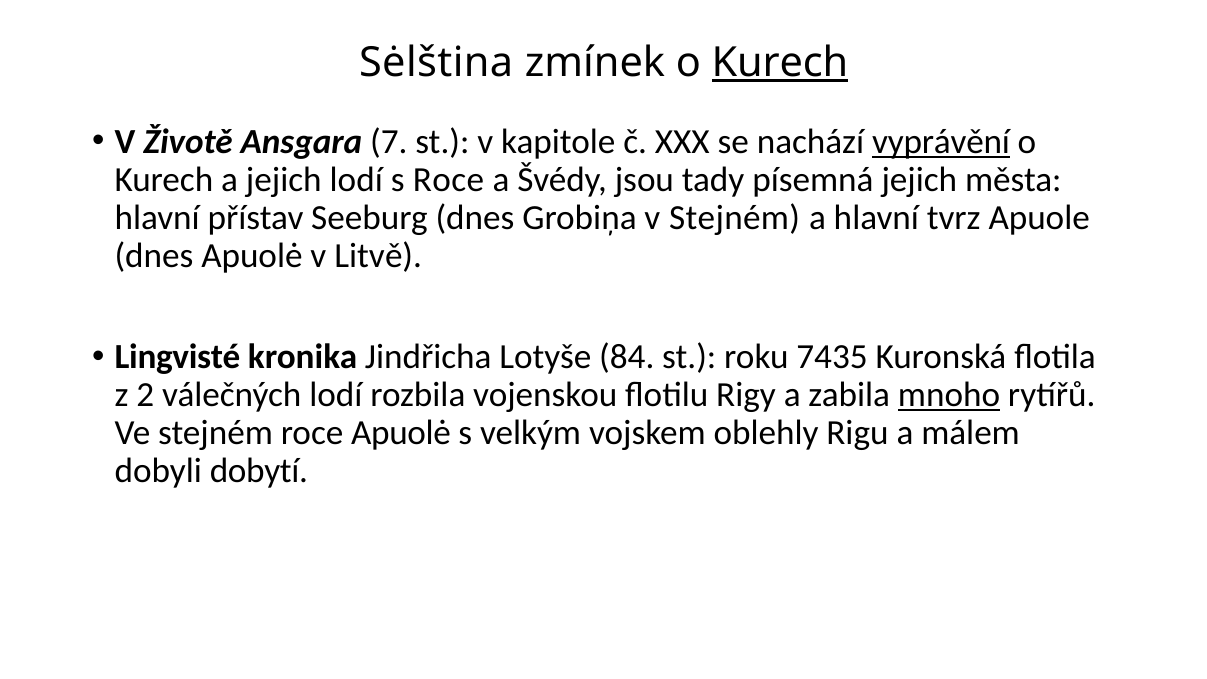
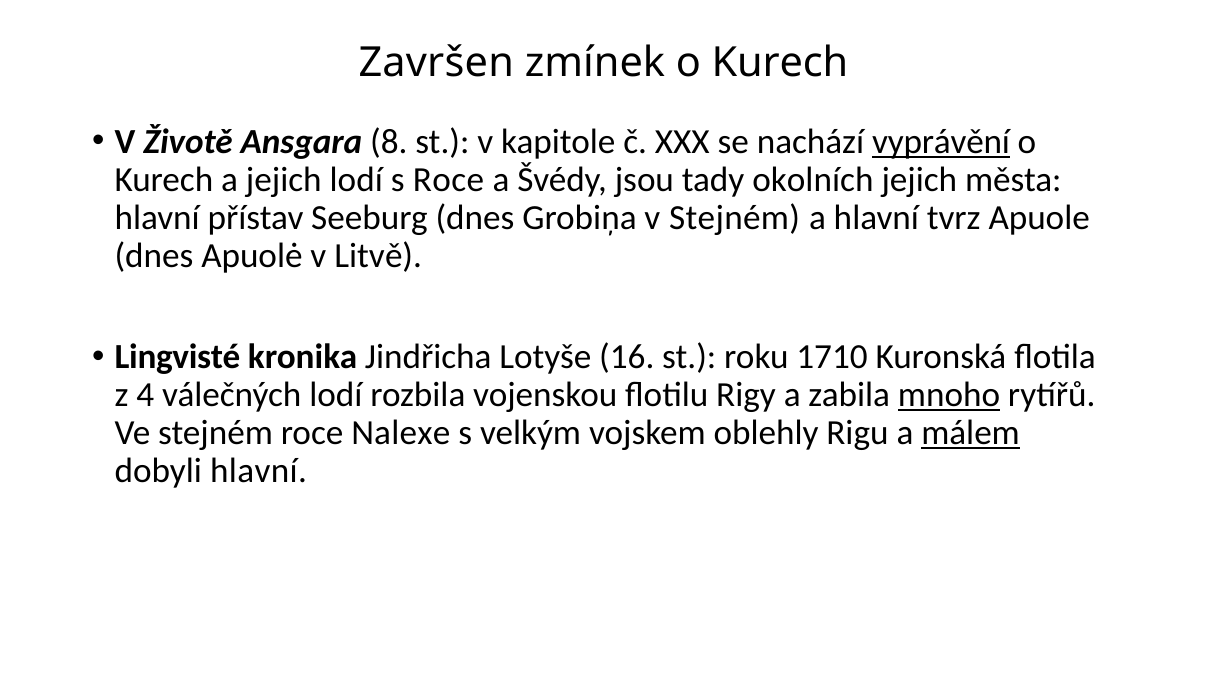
Sėlština: Sėlština -> Završen (436, 63)
Kurech underline: present -> none (780, 63)
7: 7 -> 8 (389, 142)
písemná: písemná -> okolních (813, 180)
84: 84 -> 16 (627, 357)
7435: 7435 -> 1710 (832, 357)
2: 2 -> 4 (145, 395)
roce Apuolė: Apuolė -> Nalexe (401, 433)
málem underline: none -> present (971, 433)
dobyli dobytí: dobytí -> hlavní (259, 471)
